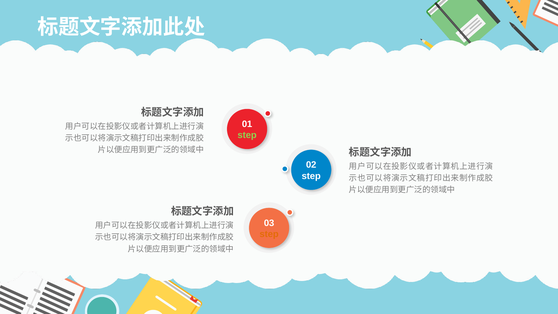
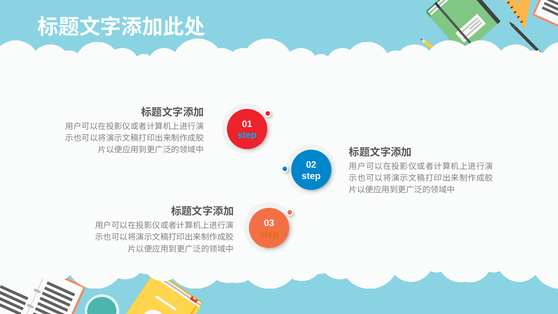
step colour: light green -> light blue (247, 135)
